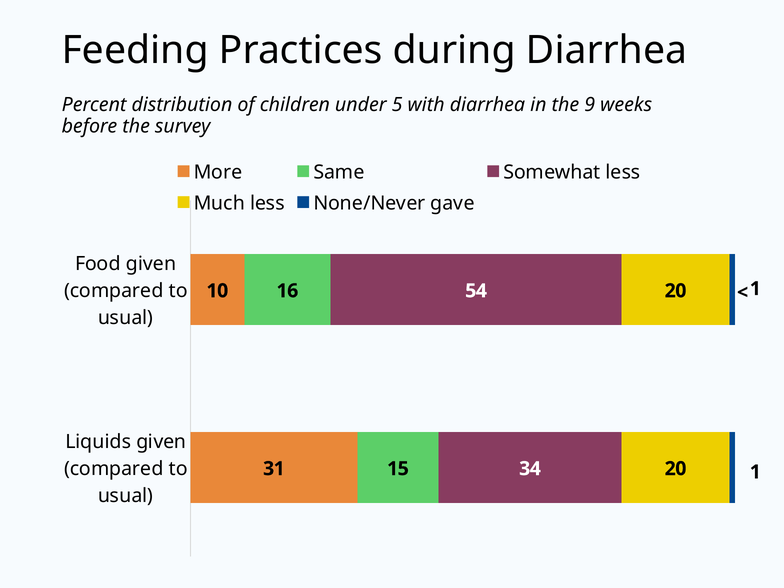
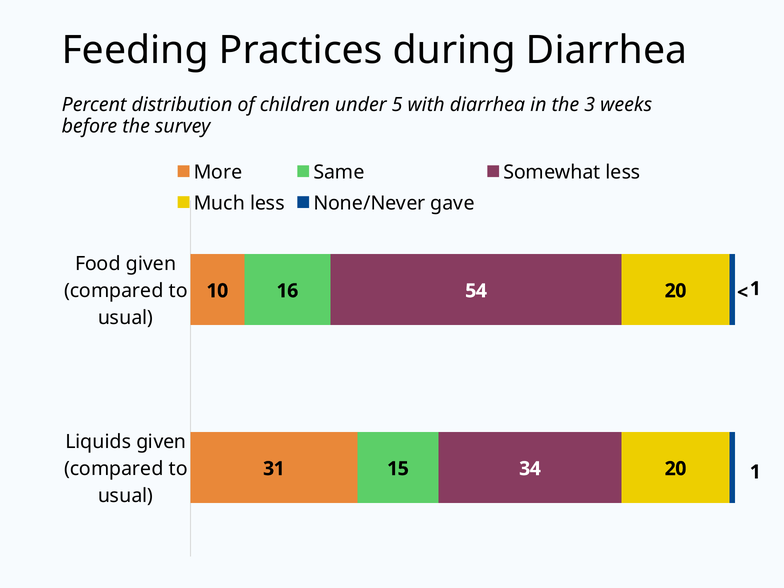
9: 9 -> 3 (590, 105)
